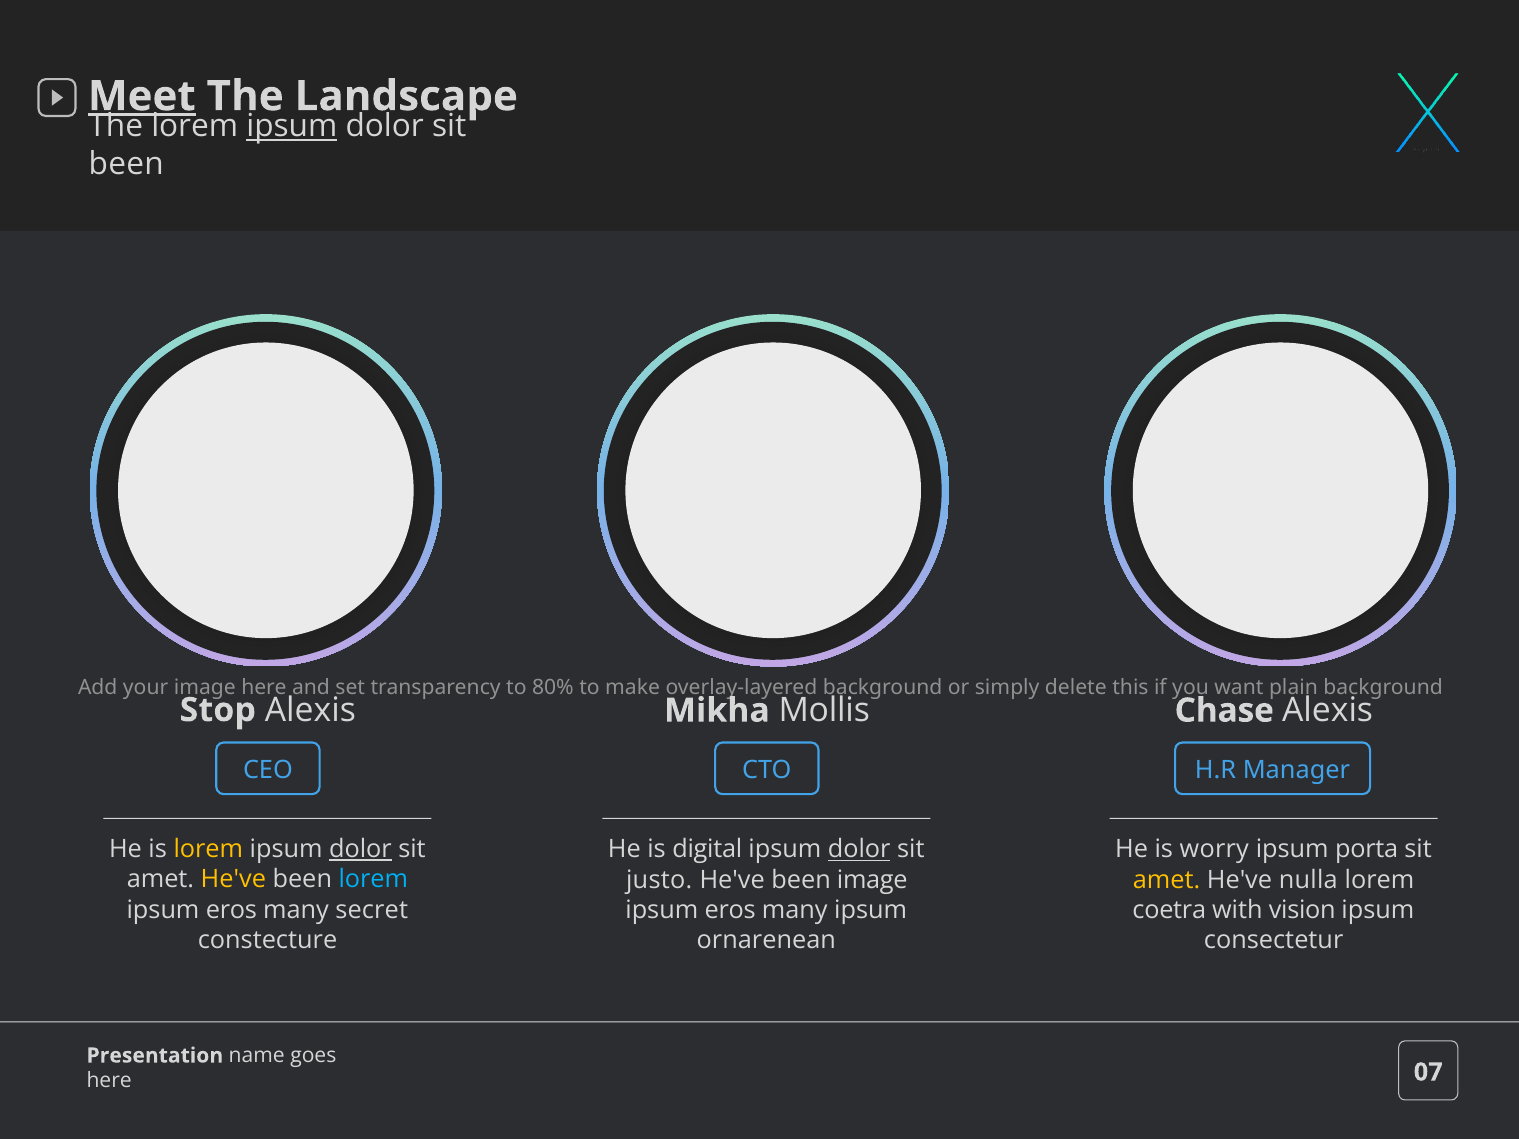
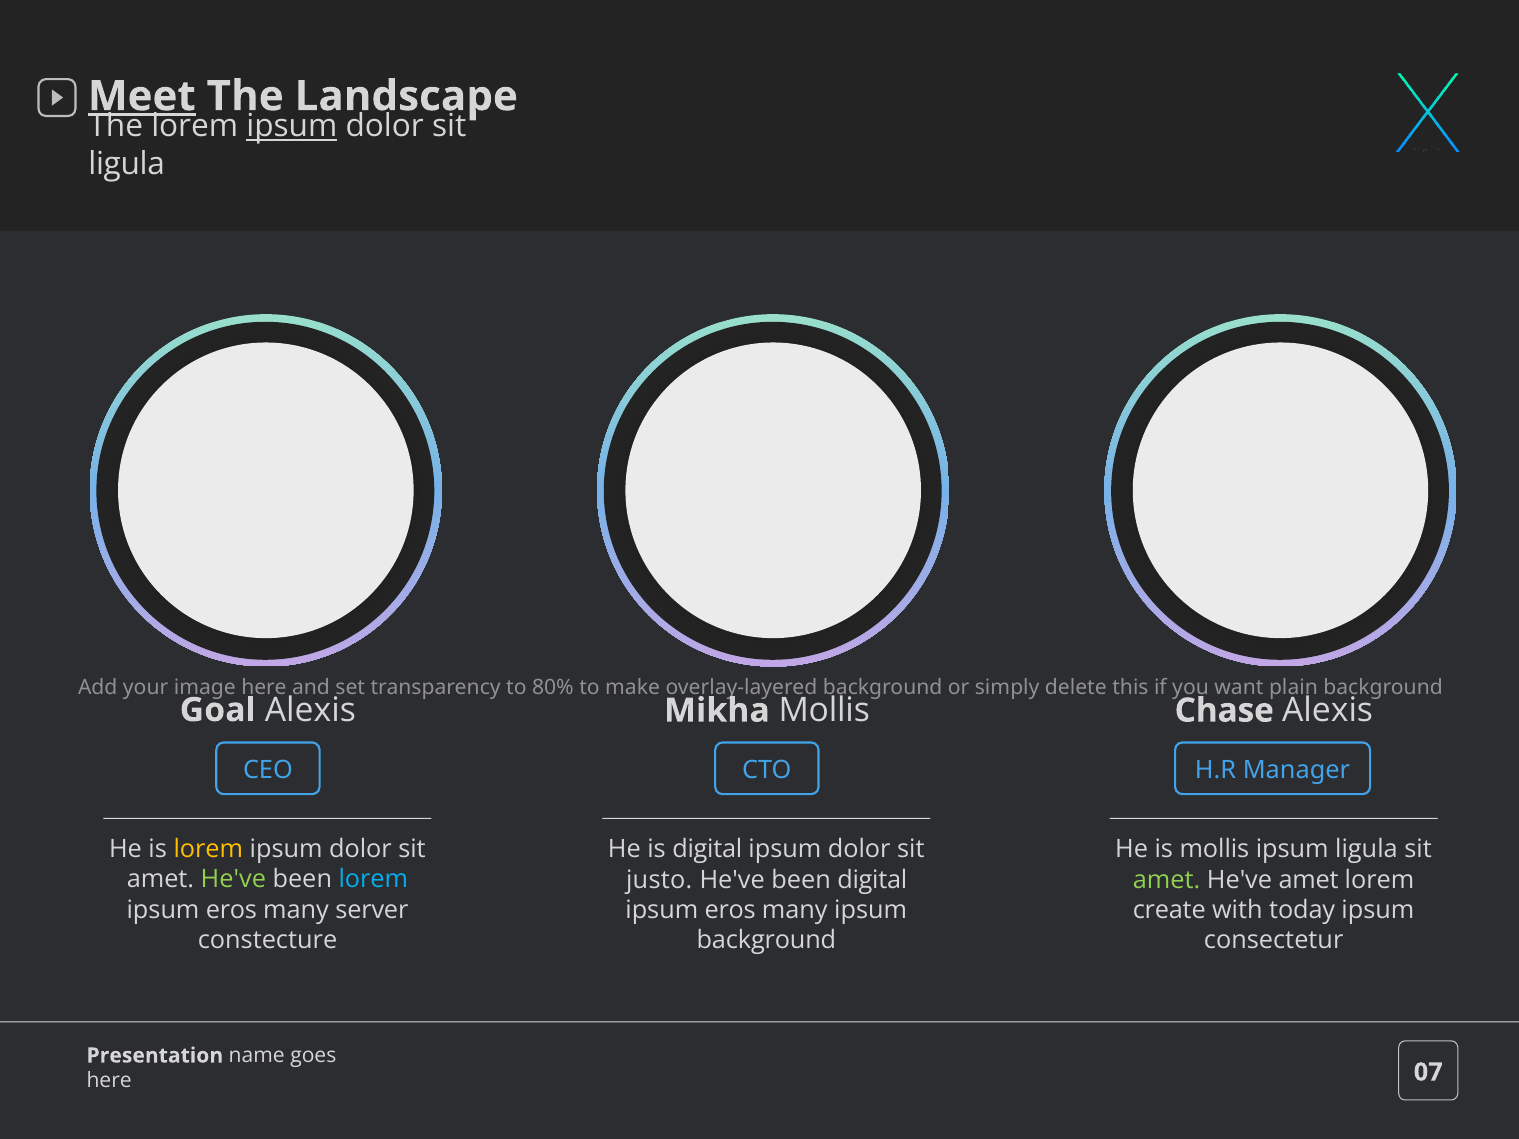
been: been -> ligula (127, 164)
Stop: Stop -> Goal (218, 710)
dolor underline: present -> none (360, 849)
dolor underline: present -> none (859, 850)
is worry: worry -> mollis (1214, 850)
ipsum porta: porta -> ligula (1366, 850)
He've colour: yellow -> light green (233, 880)
been image: image -> digital (872, 880)
amet colour: yellow -> light green (1167, 880)
He've nulla: nulla -> amet (1309, 880)
secret: secret -> server (372, 910)
coetra: coetra -> create (1169, 910)
vision: vision -> today (1302, 910)
ornarenean: ornarenean -> background (766, 941)
